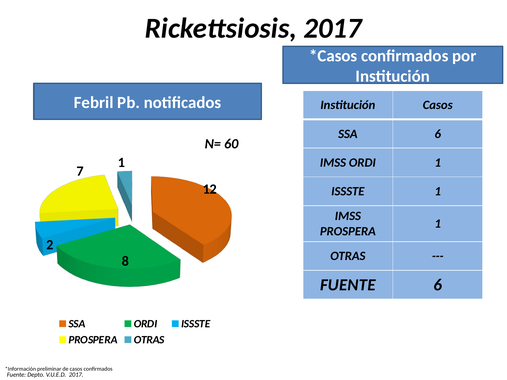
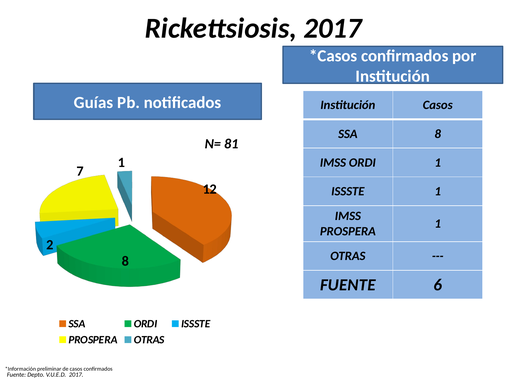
Febril: Febril -> Guías (94, 103)
SSA 6: 6 -> 8 (438, 134)
60: 60 -> 81 (231, 144)
